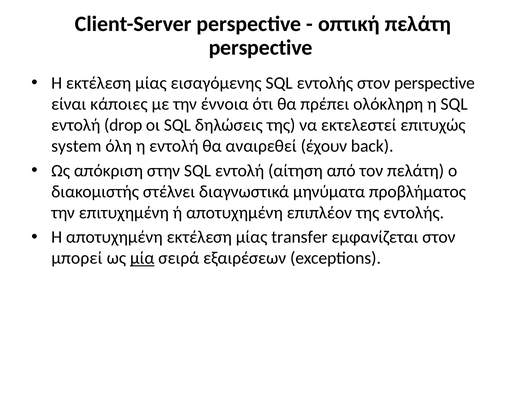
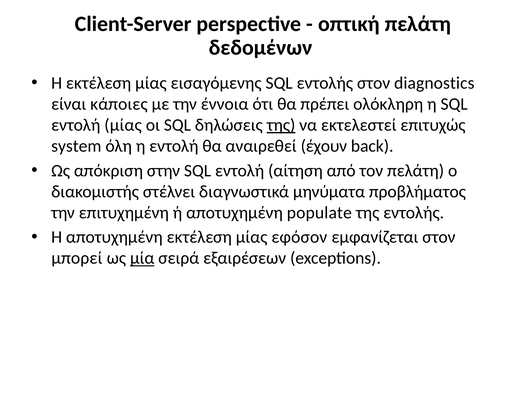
perspective: perspective -> δεδομένων (261, 48)
στον perspective: perspective -> diagnostics (434, 83)
εντολή drop: drop -> μίας (123, 125)
της underline: none -> present (281, 125)
επιπλέον: επιπλέον -> populate (319, 213)
transfer: transfer -> εφόσον (299, 237)
